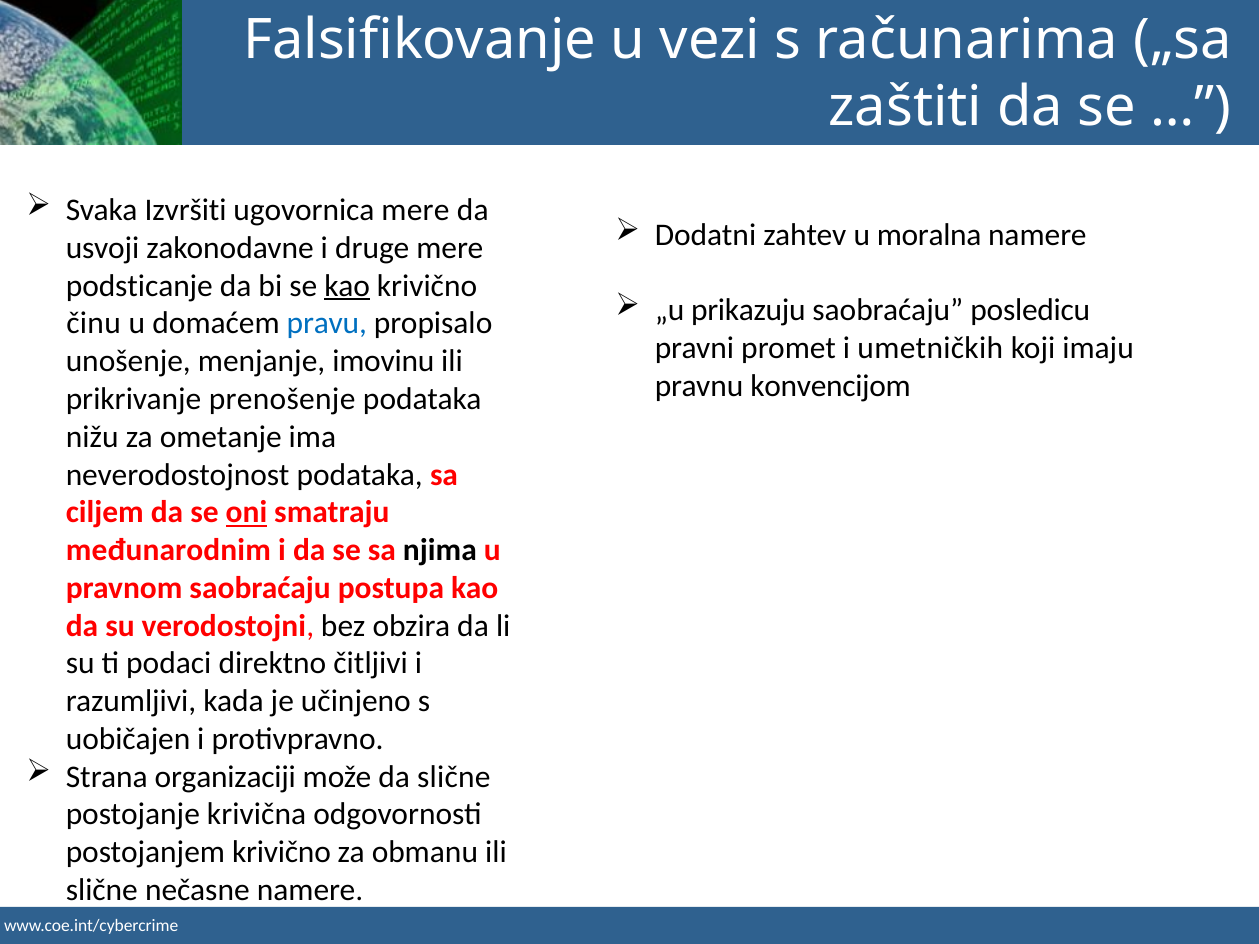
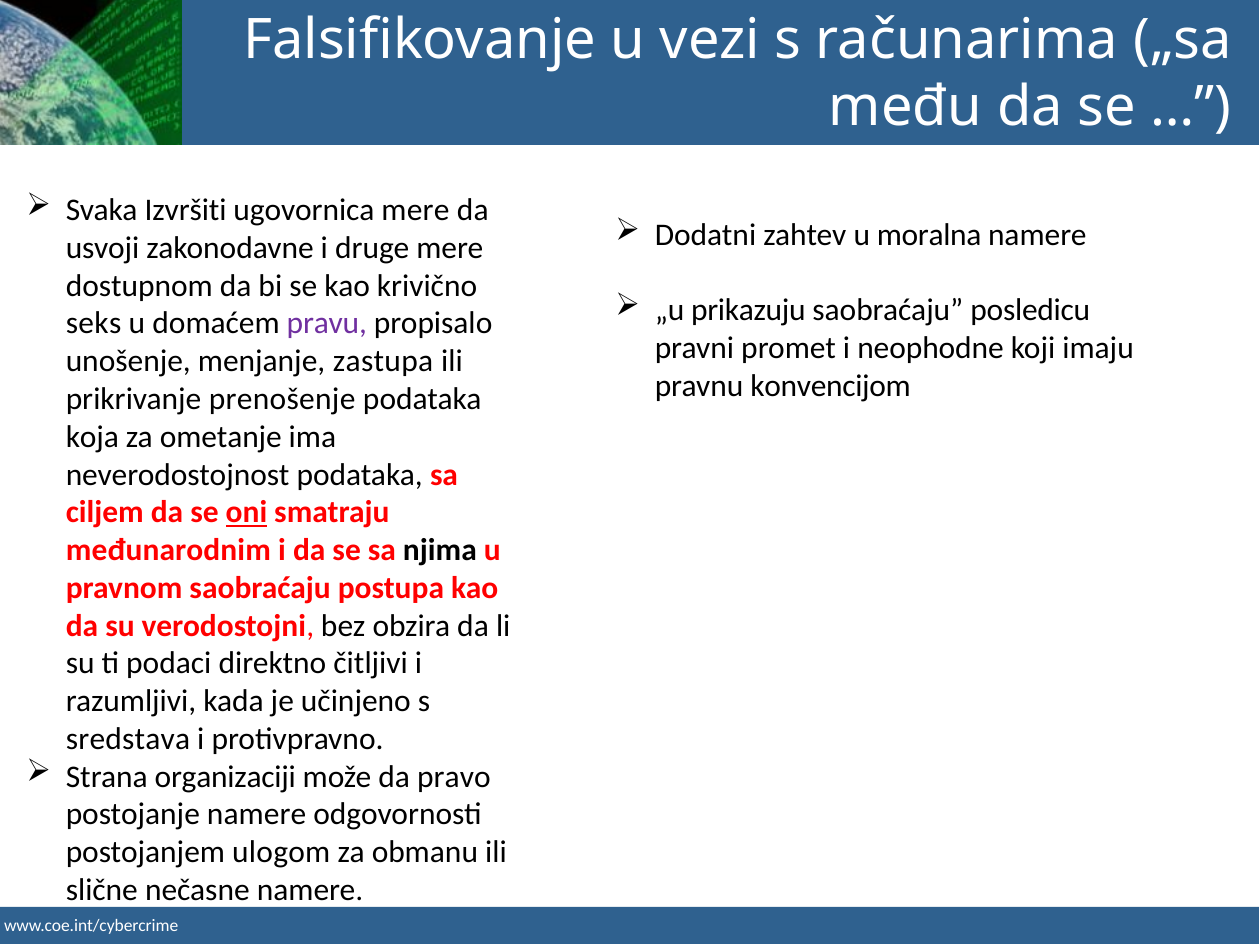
zaštiti: zaštiti -> među (905, 107)
podsticanje: podsticanje -> dostupnom (139, 286)
kao underline: present -> none (347, 286)
činu: činu -> seks (94, 324)
pravu colour: blue -> purple (327, 324)
umetničkih: umetničkih -> neophodne (931, 348)
imovinu: imovinu -> zastupa (383, 361)
nižu: nižu -> koja (92, 437)
uobičajen: uobičajen -> sredstava (128, 739)
da slične: slične -> pravo (454, 777)
postojanje krivična: krivična -> namere (257, 815)
postojanjem krivično: krivično -> ulogom (281, 852)
